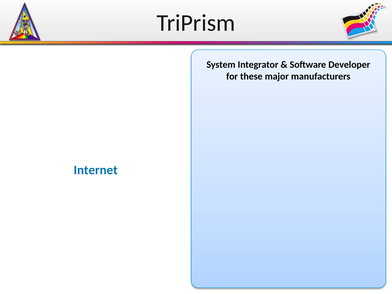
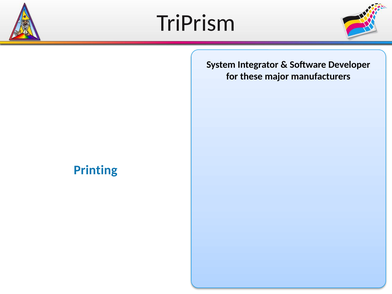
Internet: Internet -> Printing (96, 170)
